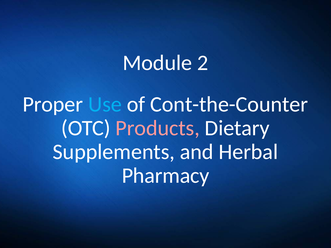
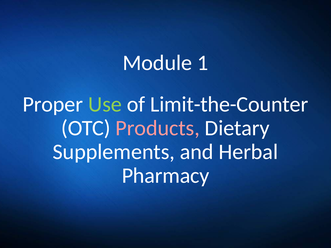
2: 2 -> 1 (203, 63)
Use colour: light blue -> light green (105, 104)
Cont-the-Counter: Cont-the-Counter -> Limit-the-Counter (229, 104)
